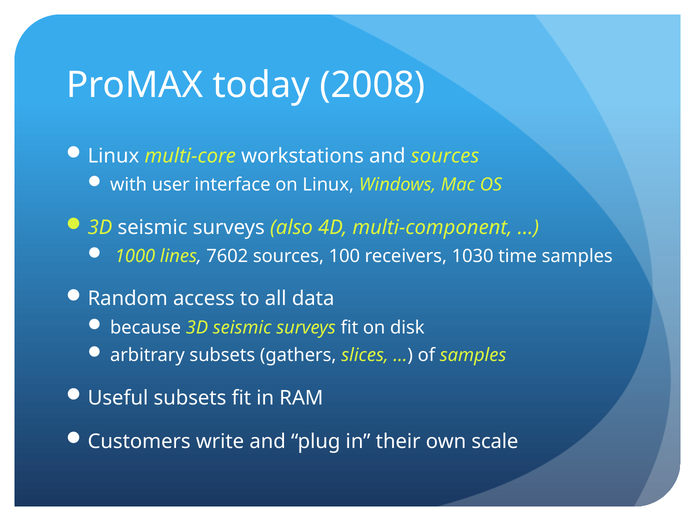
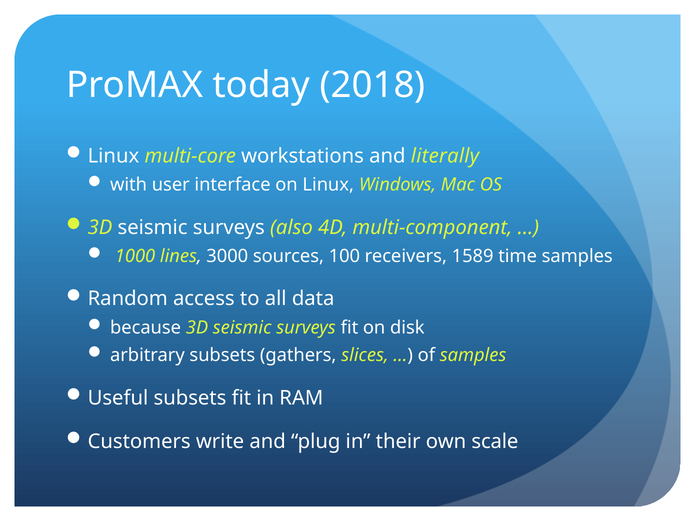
2008: 2008 -> 2018 (373, 85)
and sources: sources -> literally (445, 156)
7602: 7602 -> 3000 (227, 256)
1030: 1030 -> 1589 (473, 256)
